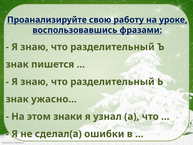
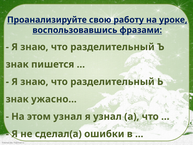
этом знаки: знаки -> узнал (68, 116)
